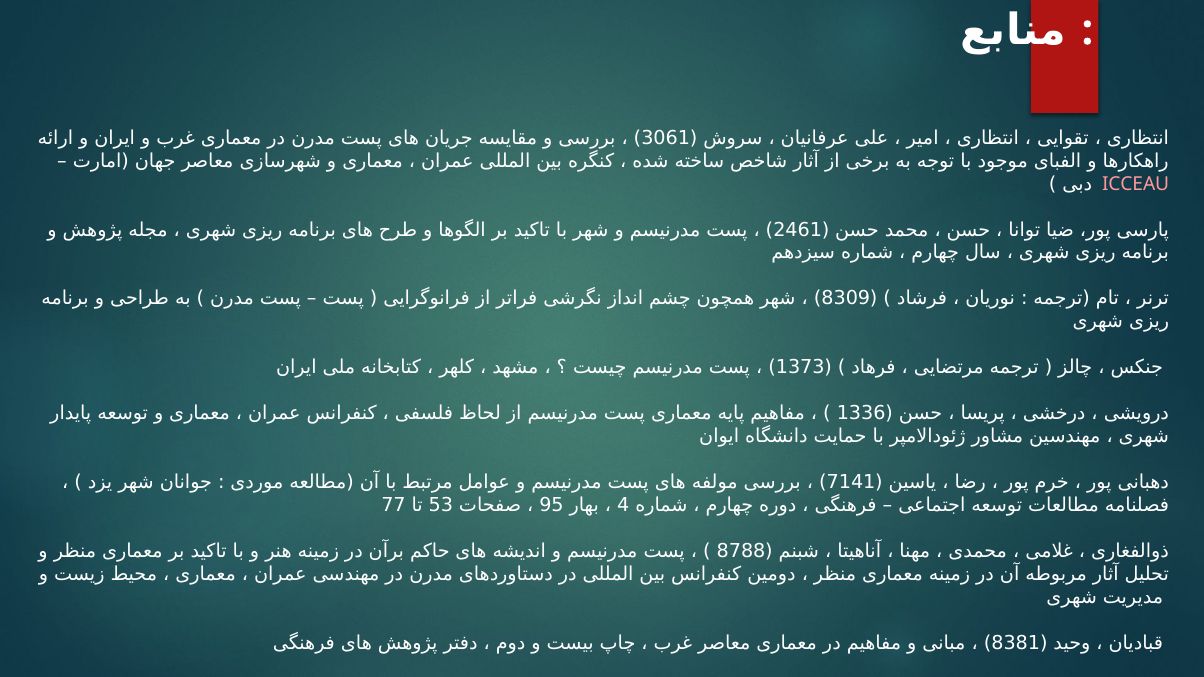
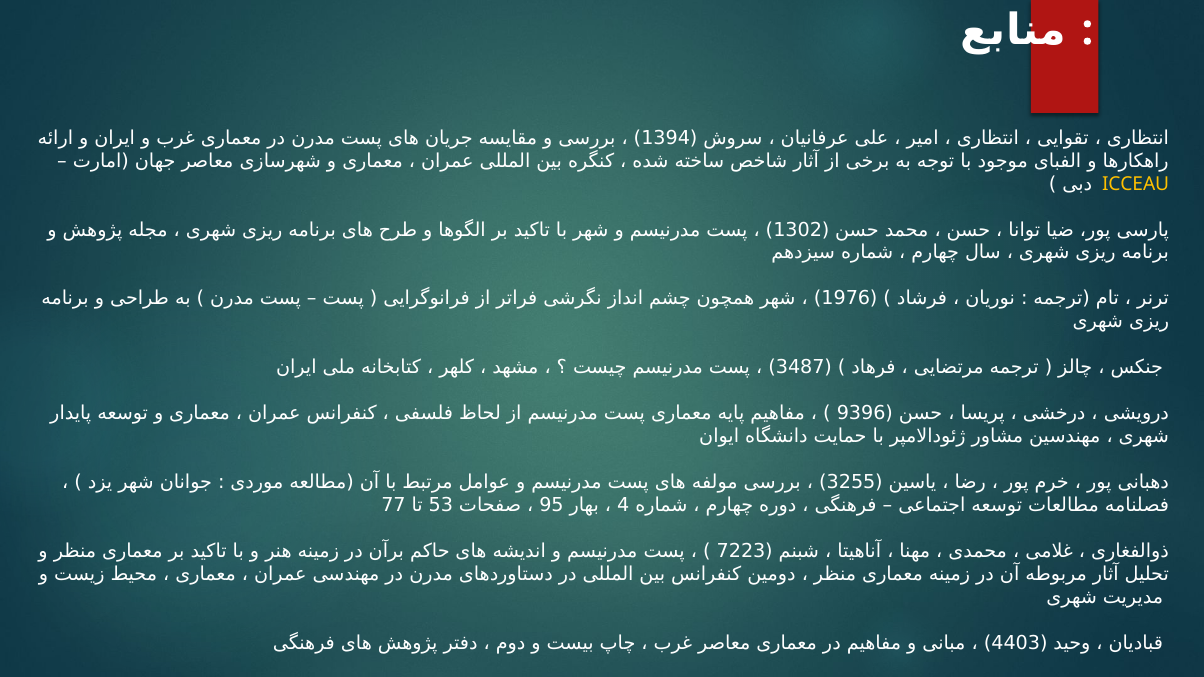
3061: 3061 -> 1394 (666, 138)
ICCEAU colour: pink -> yellow (1136, 184)
2461: 2461 -> 1302 (798, 230)
8309: 8309 -> 1976 (846, 299)
1373: 1373 -> 3487 (800, 368)
1336: 1336 -> 9396 (861, 413)
7141: 7141 -> 3255 (851, 482)
8788: 8788 -> 7223 (741, 551)
8381: 8381 -> 4403 (1016, 643)
